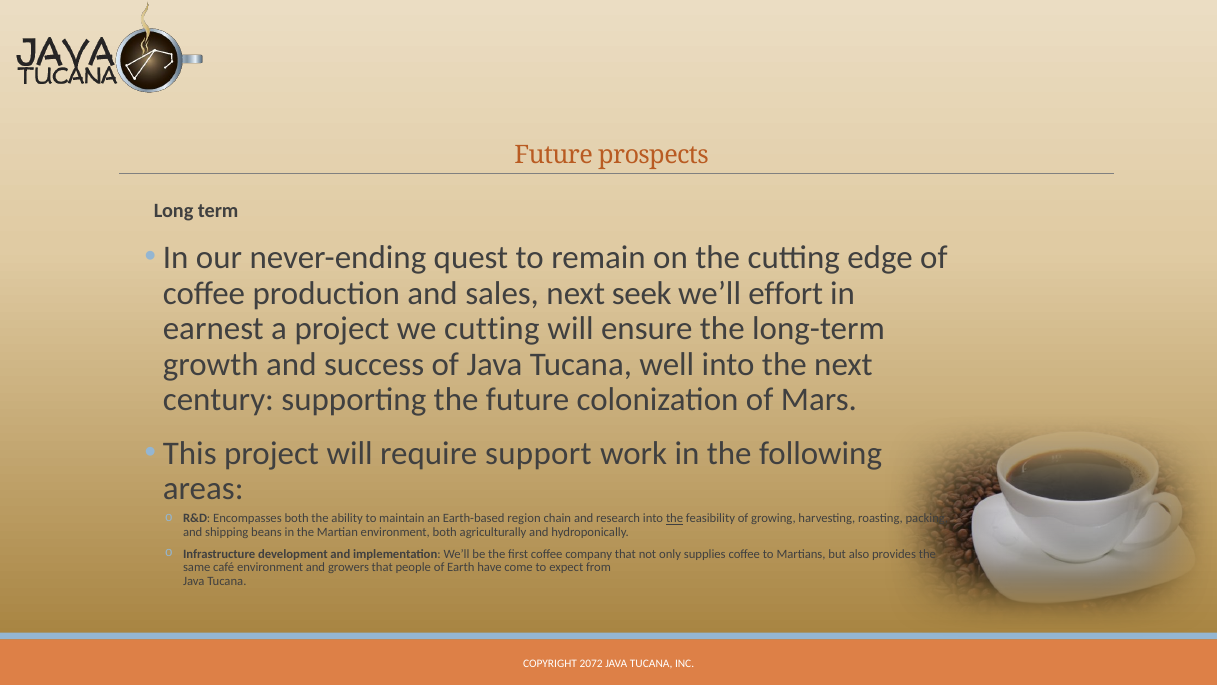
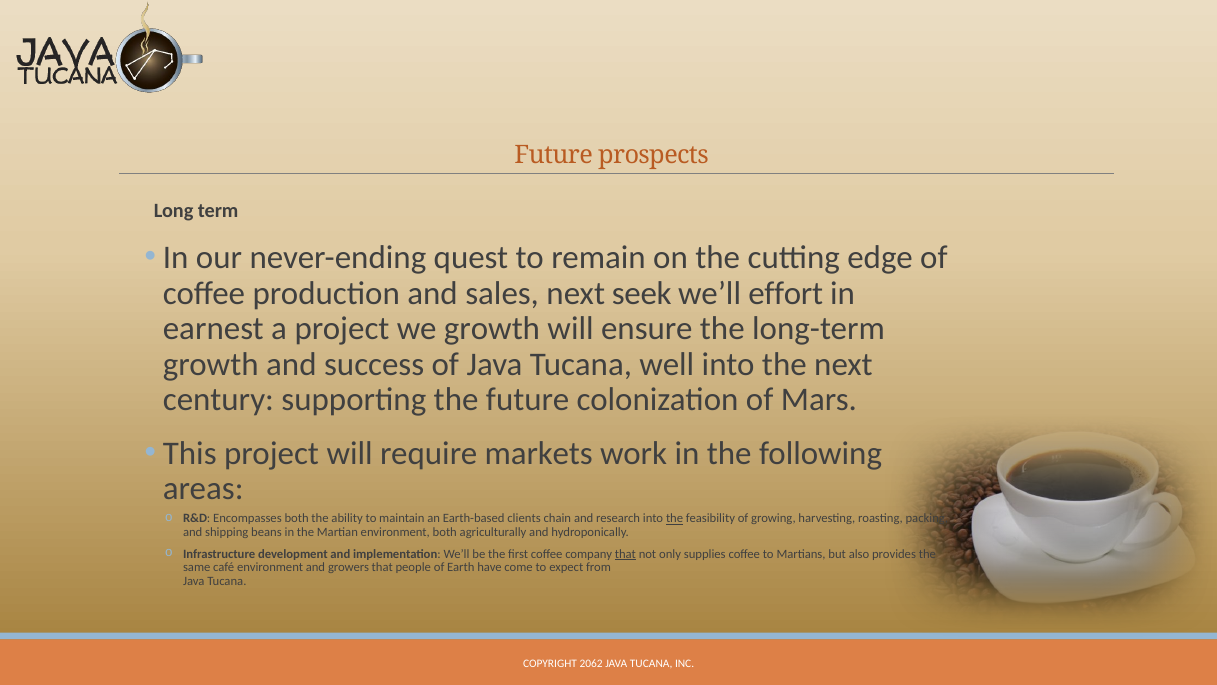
we cutting: cutting -> growth (492, 329)
support: support -> markets (539, 453)
region: region -> clients (524, 518)
that underline: none -> present (625, 554)
2072: 2072 -> 2062 (591, 664)
